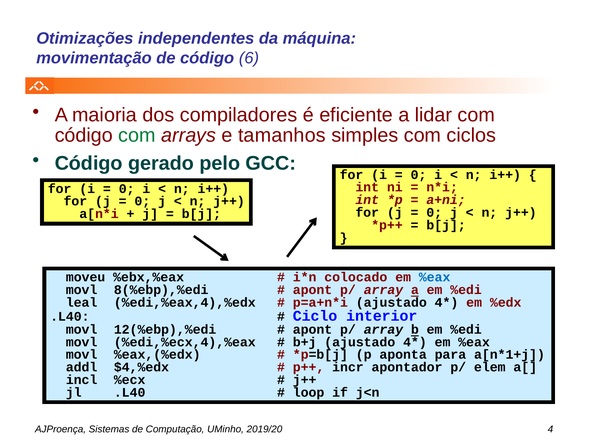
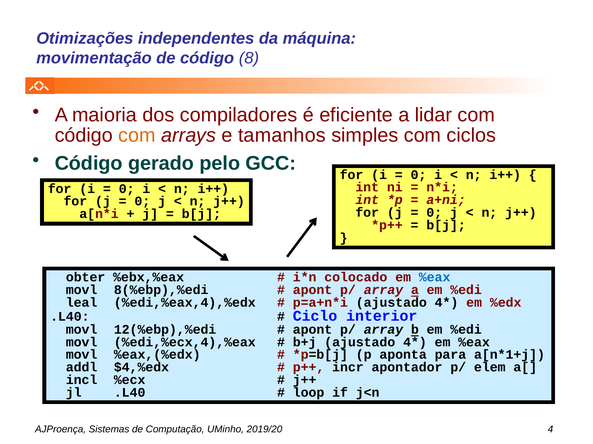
6: 6 -> 8 (249, 58)
com colour: green -> orange (137, 135)
moveu: moveu -> obter (86, 278)
